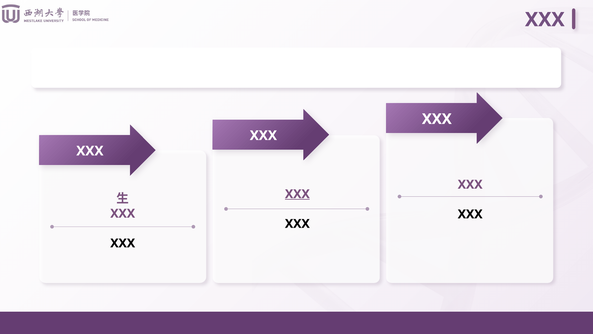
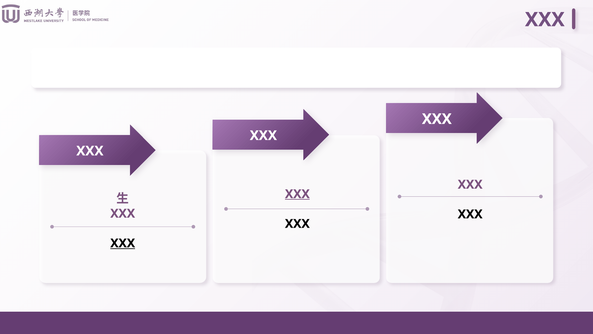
XXX underline: none -> present (123, 243)
